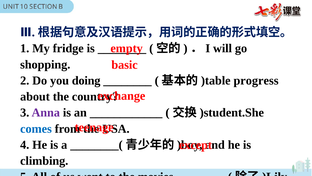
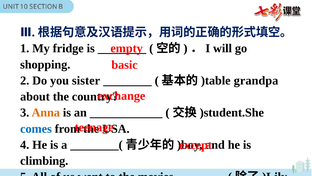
doing: doing -> sister (86, 80)
progress: progress -> grandpa (256, 80)
Anna colour: purple -> orange (46, 112)
